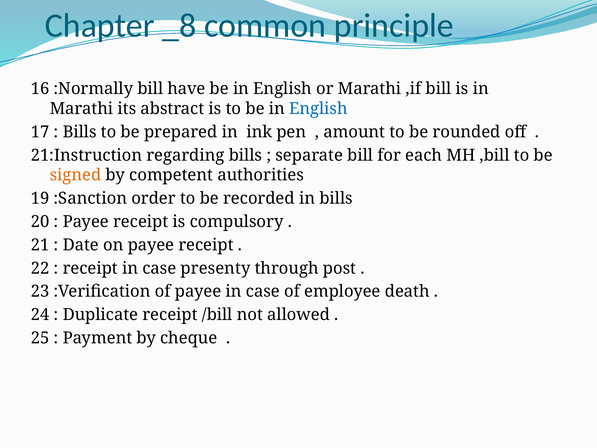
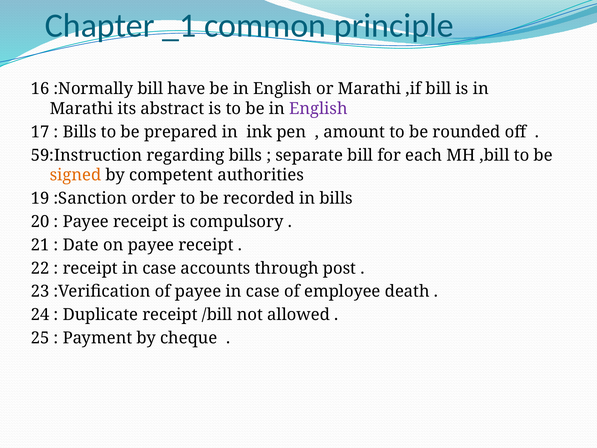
_8: _8 -> _1 (179, 26)
English colour: blue -> purple (318, 109)
21:Instruction: 21:Instruction -> 59:Instruction (86, 155)
presenty: presenty -> accounts (216, 268)
